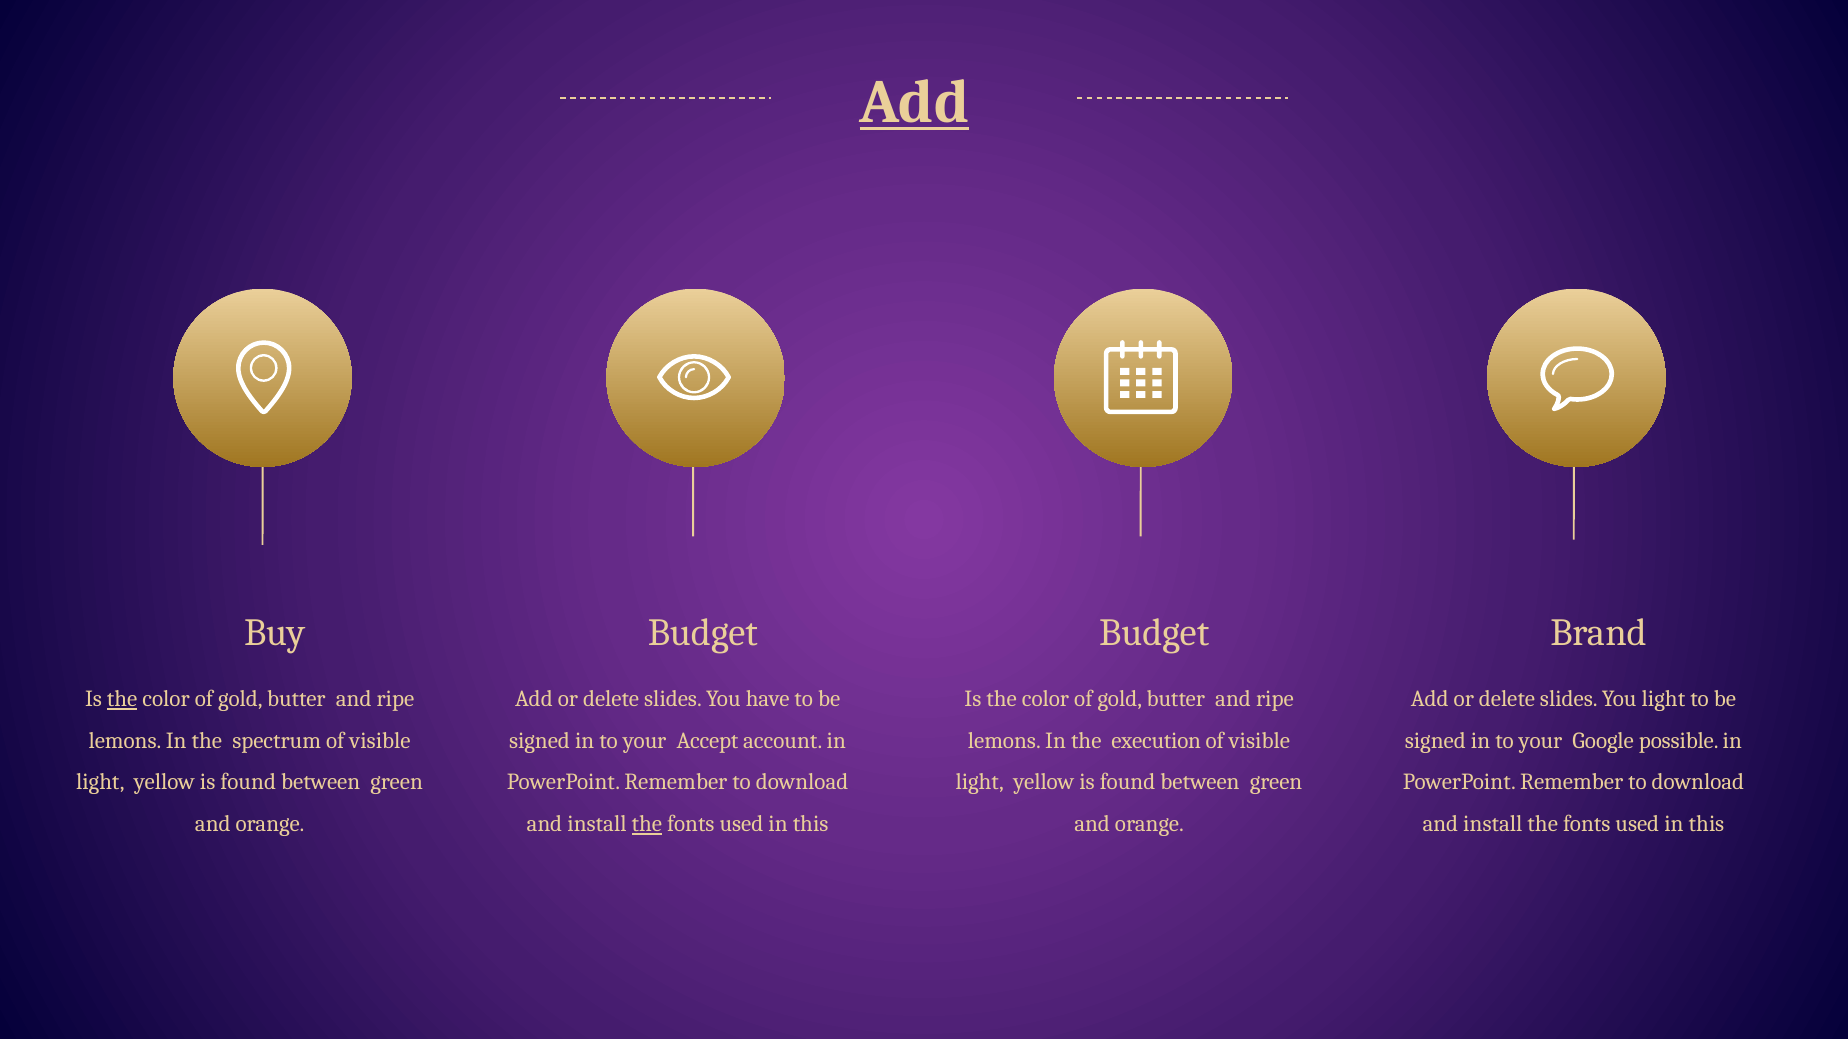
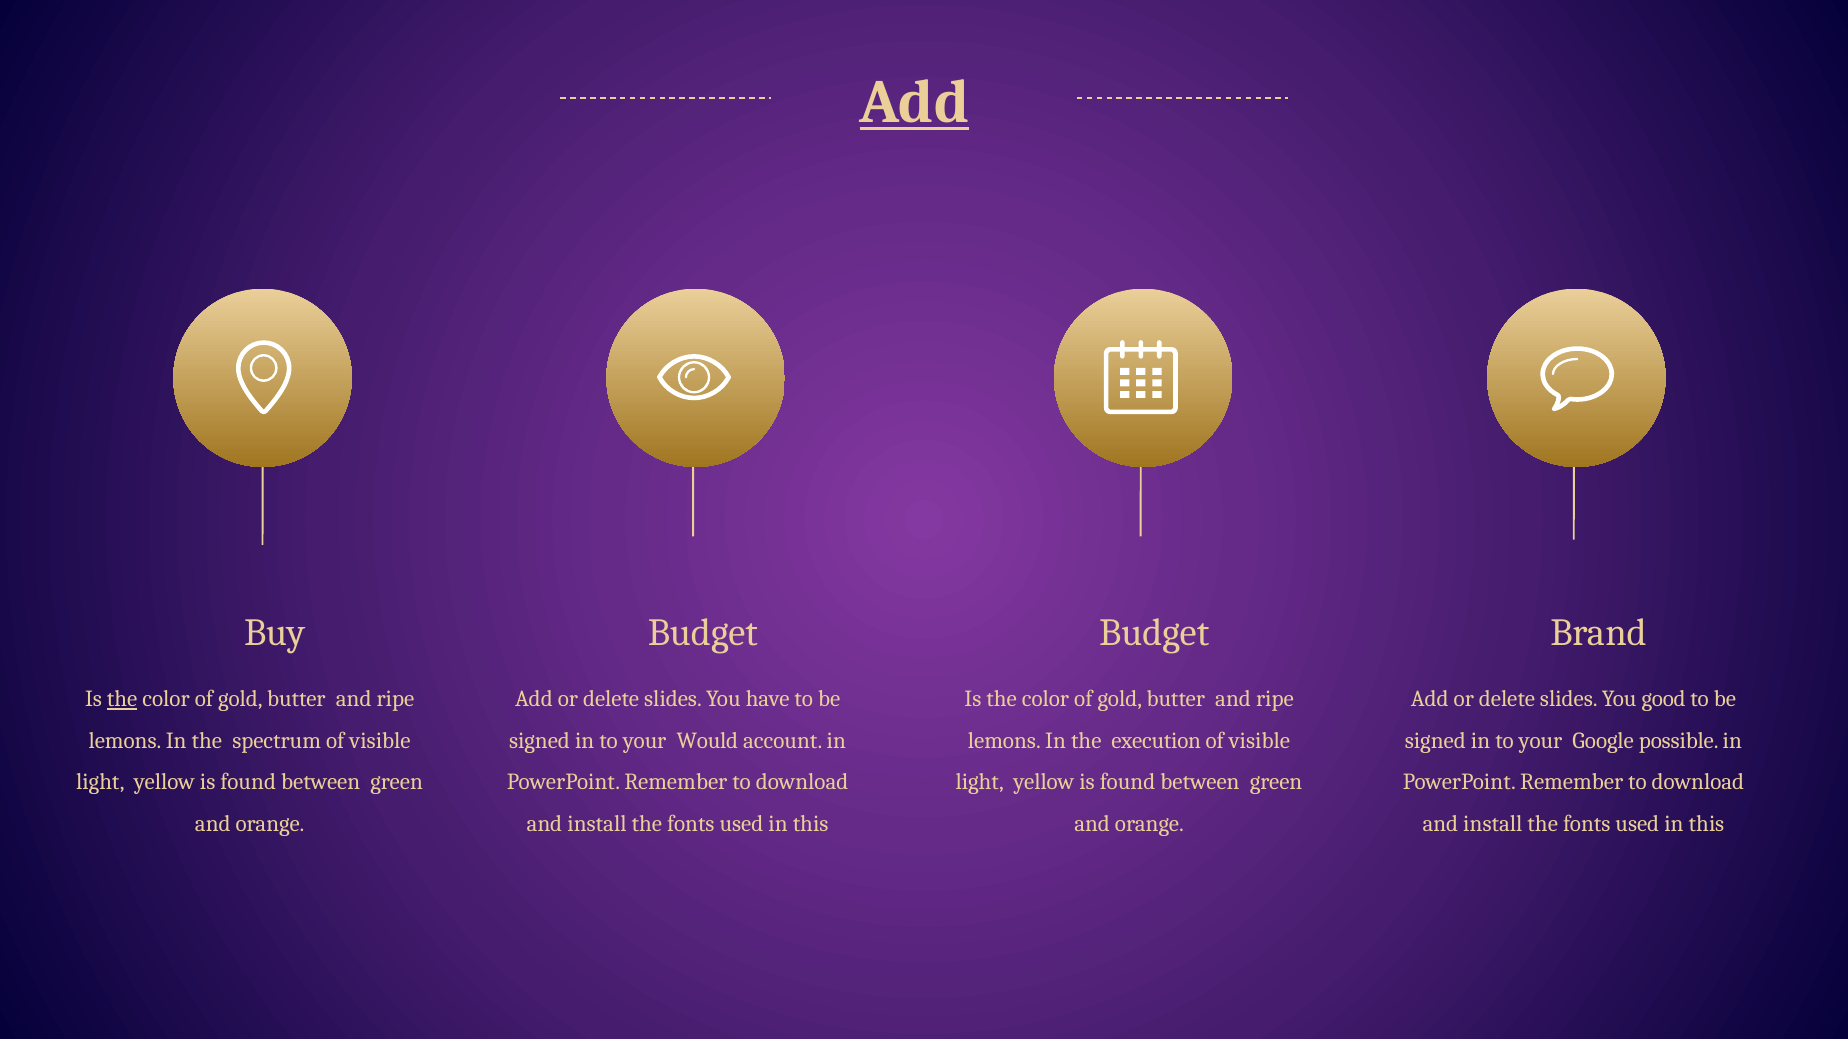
You light: light -> good (1664, 700)
Accept: Accept -> Would (707, 741)
the underline: present -> none (647, 824)
